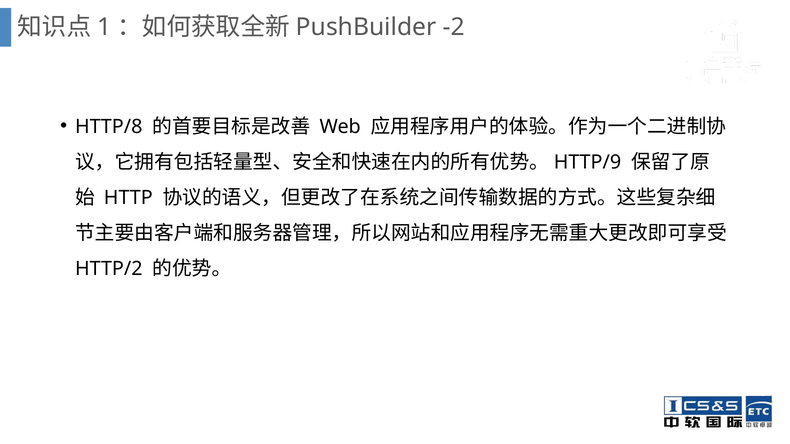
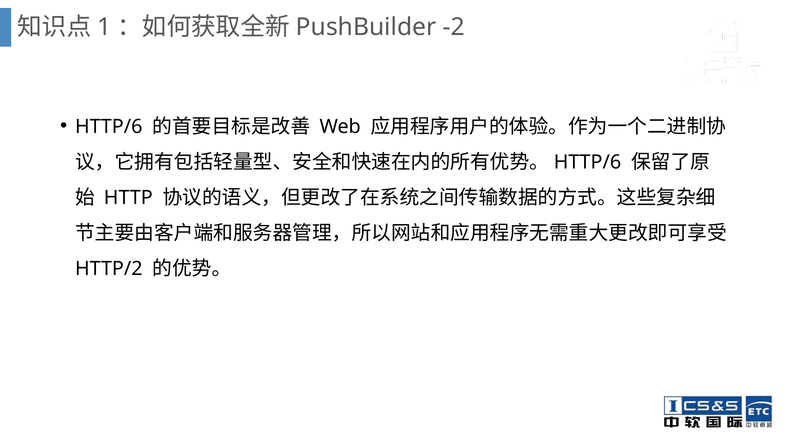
HTTP/8: HTTP/8 -> HTTP/6 (109, 127)
HTTP/9: HTTP/9 -> HTTP/6 (588, 162)
